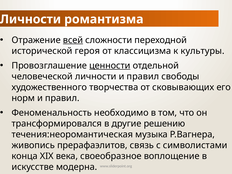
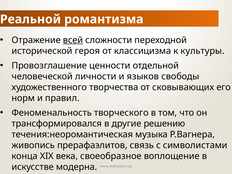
Личности: Личности -> Реальной (30, 19)
ценности underline: present -> none (110, 66)
личности и правил: правил -> языков (143, 76)
необходимо: необходимо -> творческого (121, 113)
